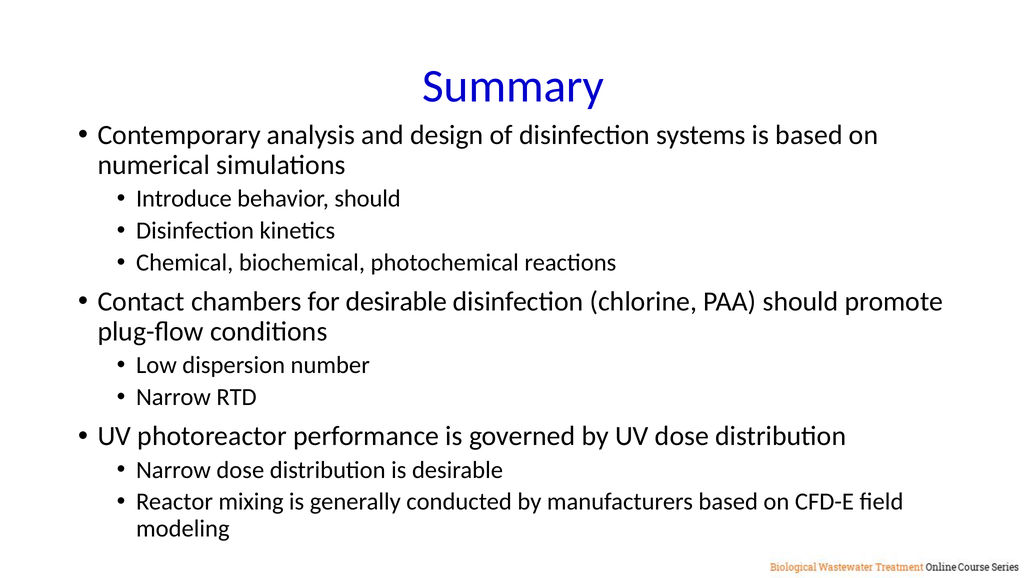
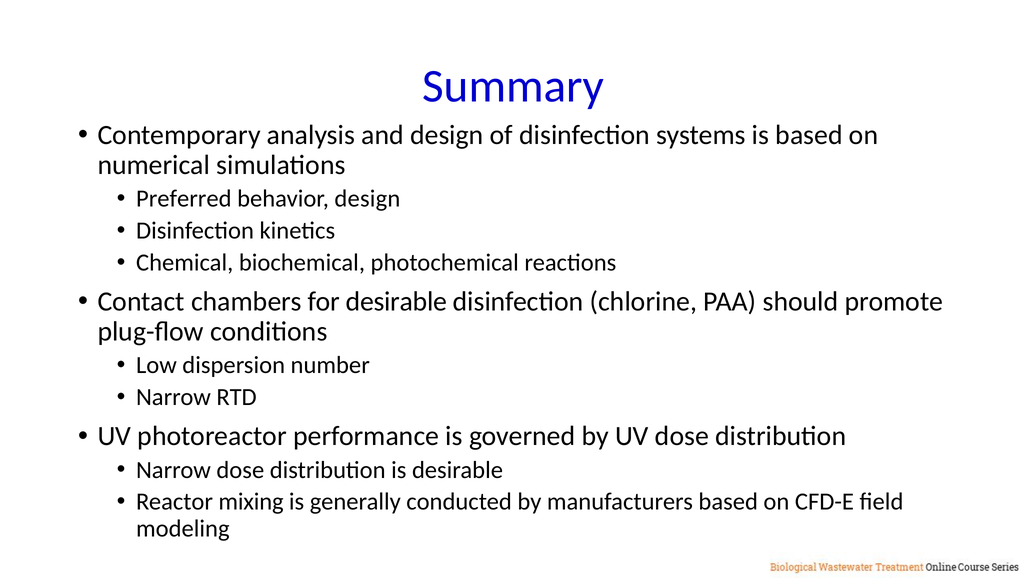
Introduce: Introduce -> Preferred (184, 199)
behavior should: should -> design (367, 199)
